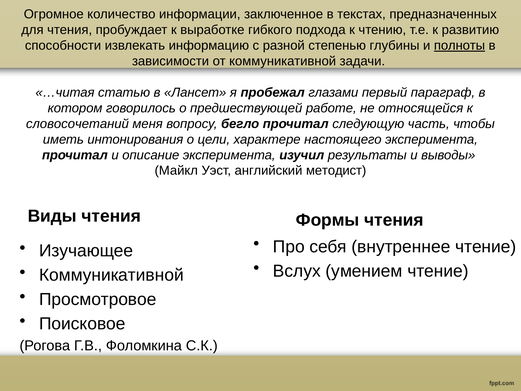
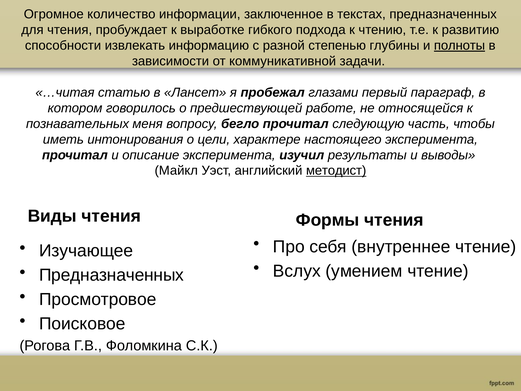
словосочетаний: словосочетаний -> познавательных (78, 124)
методист underline: none -> present (336, 171)
Коммуникативной: Коммуникативной -> Предназначенных (112, 275)
